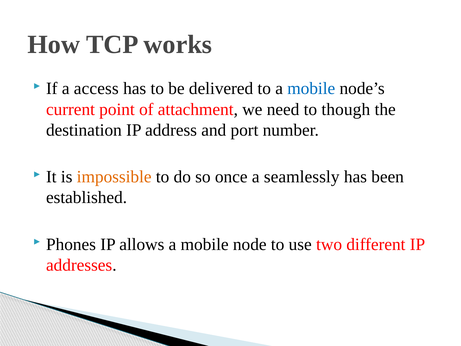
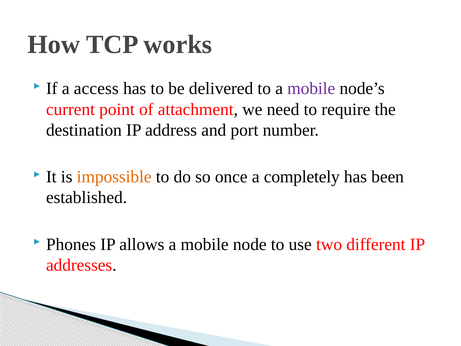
mobile colour: blue -> purple (311, 89)
though: though -> require (346, 109)
seamlessly: seamlessly -> completely (302, 177)
